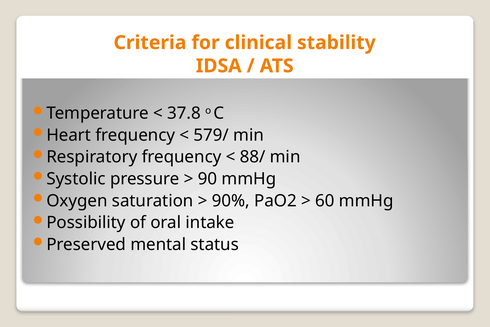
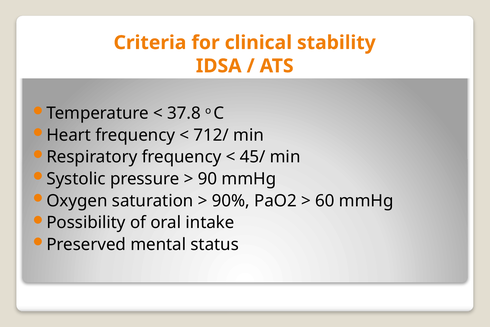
579/: 579/ -> 712/ (211, 135)
88/: 88/ -> 45/ (253, 157)
